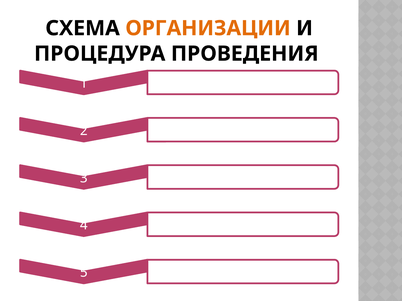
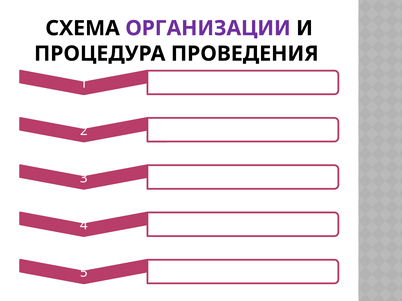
ОРГАНИЗАЦИИ colour: orange -> purple (208, 28)
